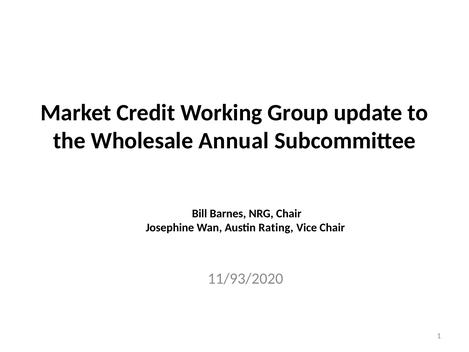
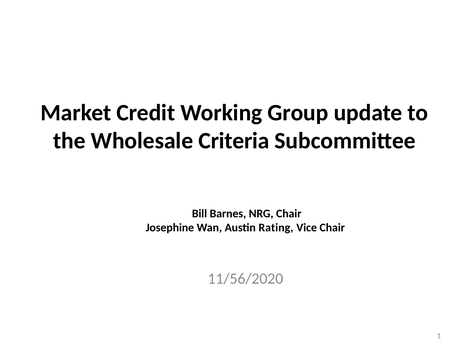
Annual: Annual -> Criteria (234, 141)
11/93/2020: 11/93/2020 -> 11/56/2020 (245, 279)
